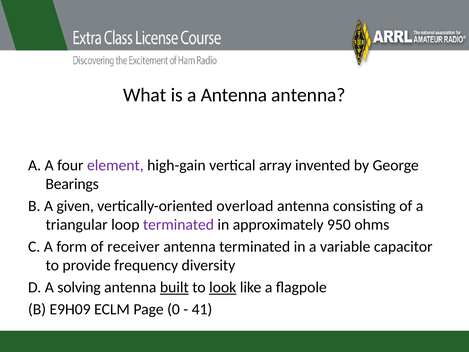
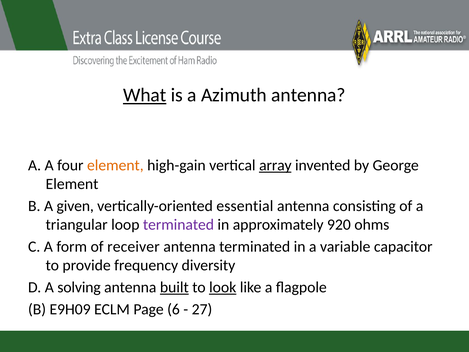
What underline: none -> present (145, 95)
a Antenna: Antenna -> Azimuth (234, 95)
element colour: purple -> orange (115, 165)
array underline: none -> present (275, 165)
Bearings: Bearings -> Element (72, 184)
overload: overload -> essential (245, 206)
950: 950 -> 920 (339, 225)
0: 0 -> 6 (174, 309)
41: 41 -> 27 (202, 309)
